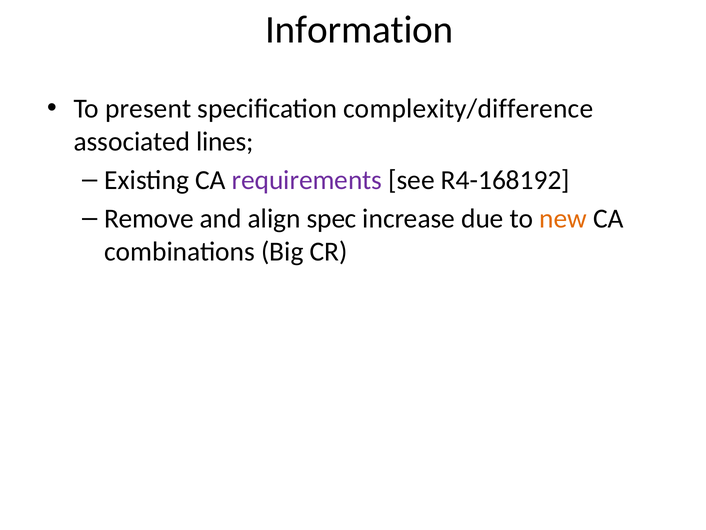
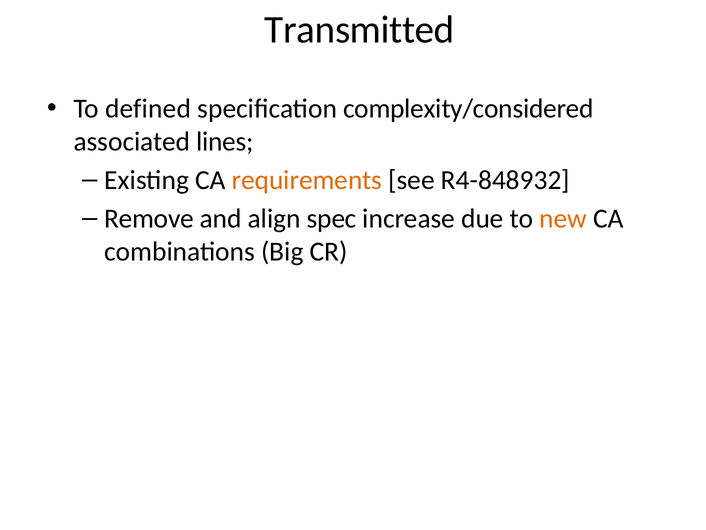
Information: Information -> Transmitted (360, 30)
present: present -> defined (148, 109)
complexity/difference: complexity/difference -> complexity/considered (468, 109)
requirements colour: purple -> orange (307, 180)
R4-168192: R4-168192 -> R4-848932 (505, 180)
